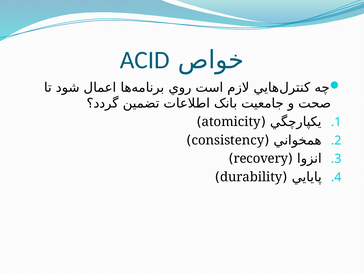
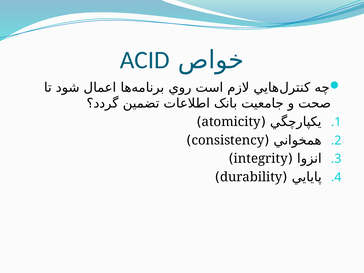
recovery: recovery -> integrity (261, 159)
